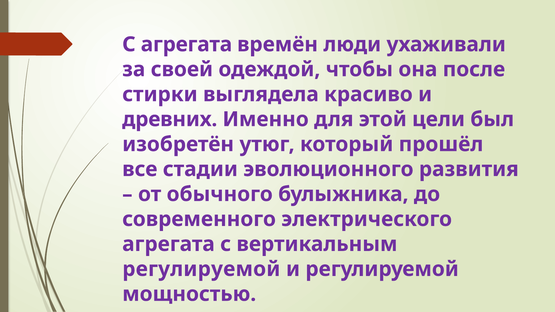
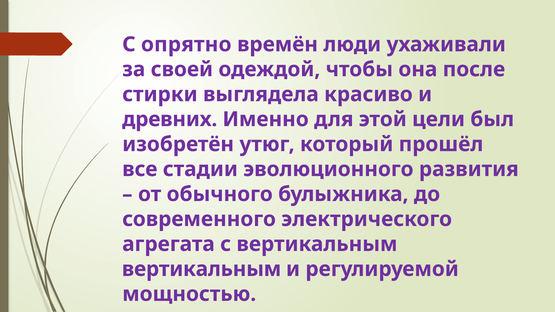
С агрегата: агрегата -> опрятно (186, 44)
регулируемой: регулируемой -> вертикальным (201, 269)
